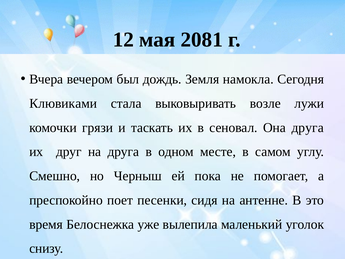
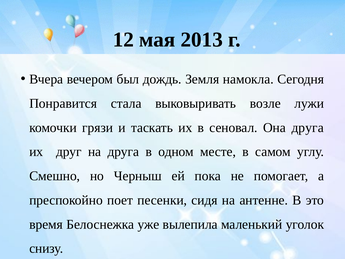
2081: 2081 -> 2013 (202, 40)
Клювиками: Клювиками -> Понравится (63, 103)
